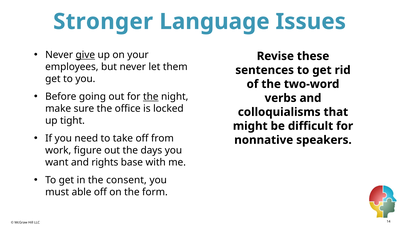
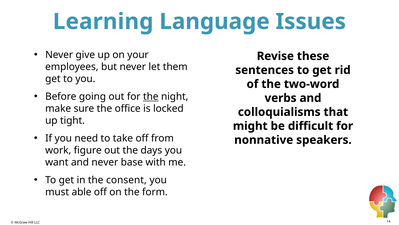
Stronger: Stronger -> Learning (103, 22)
give underline: present -> none (85, 55)
and rights: rights -> never (105, 162)
